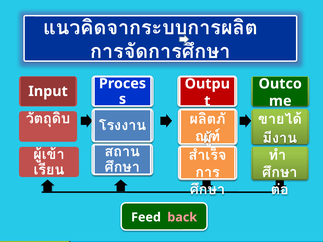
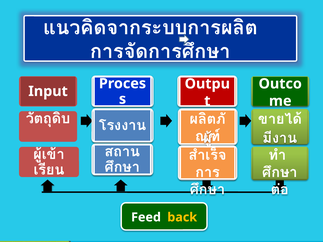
back colour: pink -> yellow (182, 217)
